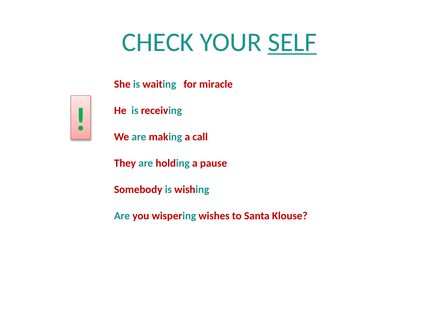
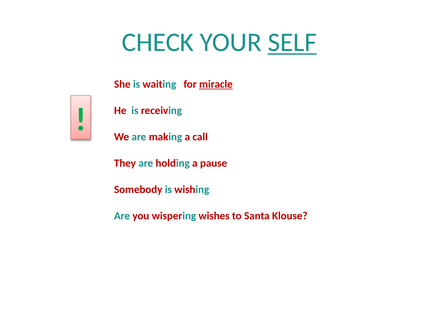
miracle underline: none -> present (216, 84)
